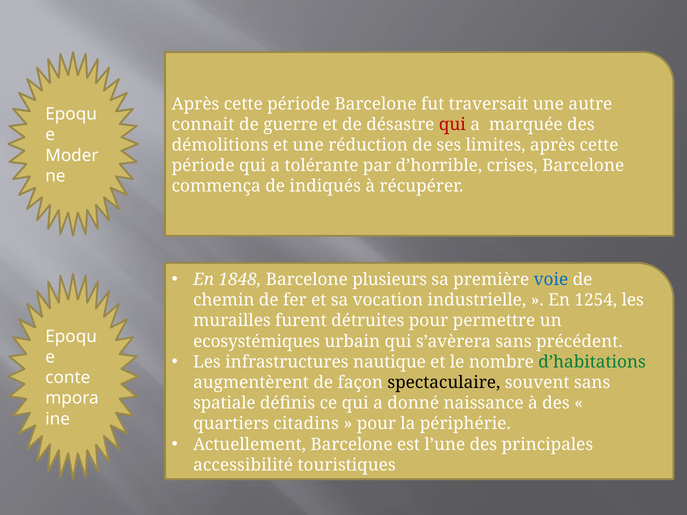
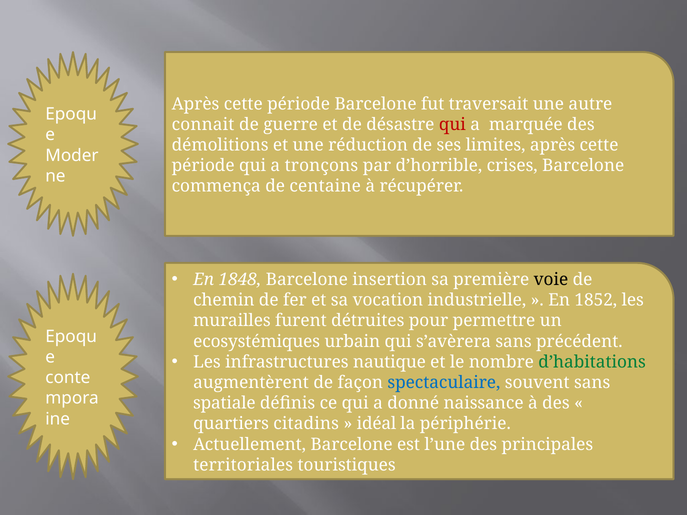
tolérante: tolérante -> tronçons (321, 166)
indiqués: indiqués -> centaine (325, 186)
plusieurs: plusieurs -> insertion (390, 280)
voie colour: blue -> black (551, 280)
1254: 1254 -> 1852 (596, 300)
spectaculaire colour: black -> blue (444, 383)
pour: pour -> idéal (376, 424)
accessibilité: accessibilité -> territoriales (243, 465)
